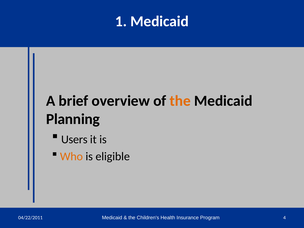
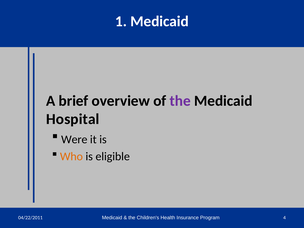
the colour: orange -> purple (180, 101)
Planning: Planning -> Hospital (73, 119)
Users: Users -> Were (74, 139)
